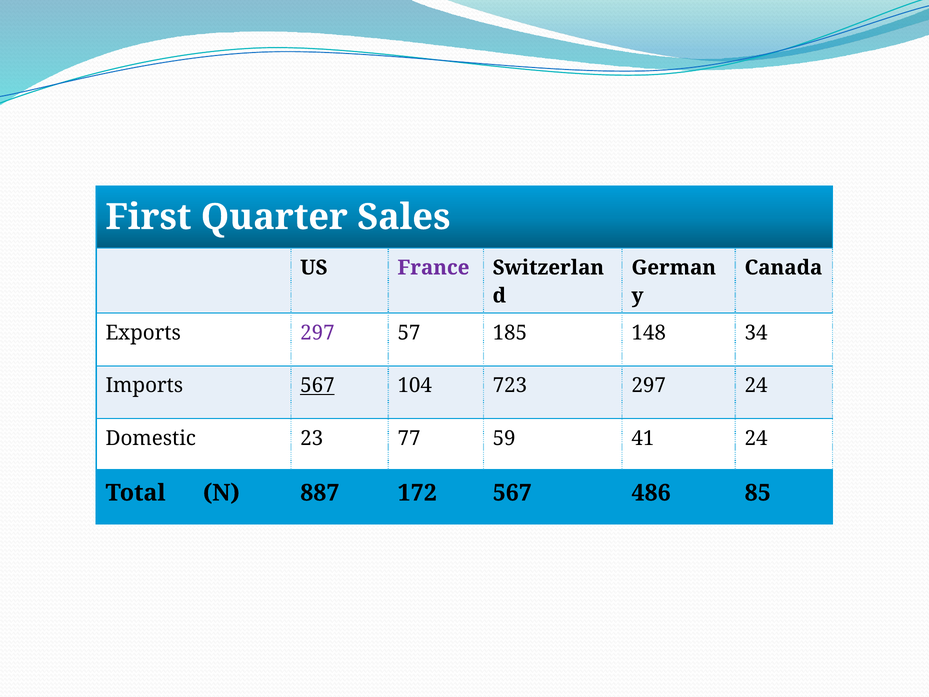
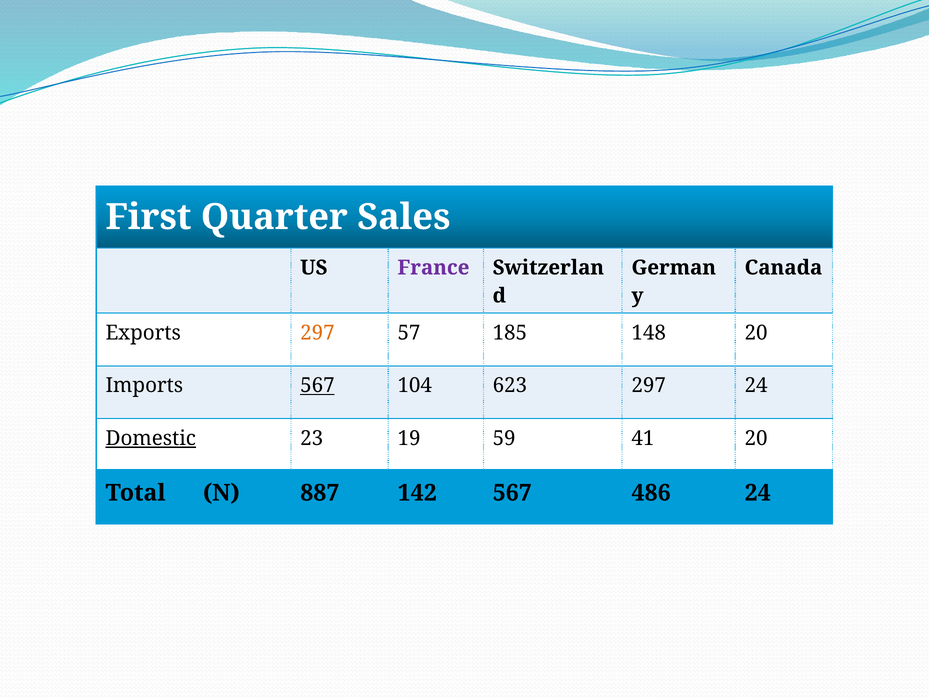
297 colour: purple -> orange (317, 333)
148 34: 34 -> 20 (756, 333)
723: 723 -> 623 (510, 386)
Domestic underline: none -> present (151, 438)
77: 77 -> 19 (409, 438)
41 24: 24 -> 20 (756, 438)
172: 172 -> 142 (417, 493)
486 85: 85 -> 24 (758, 493)
